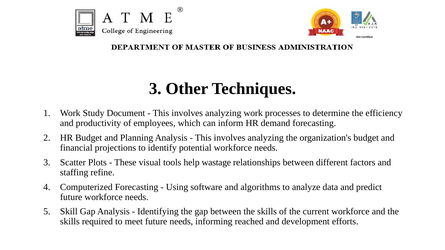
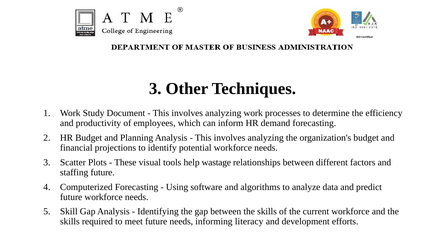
staffing refine: refine -> future (103, 173)
reached: reached -> literacy (249, 222)
